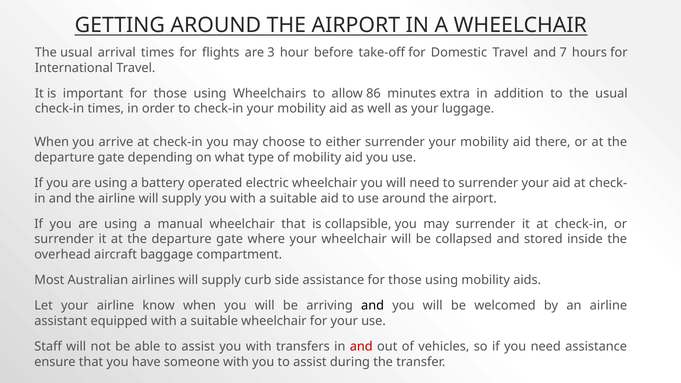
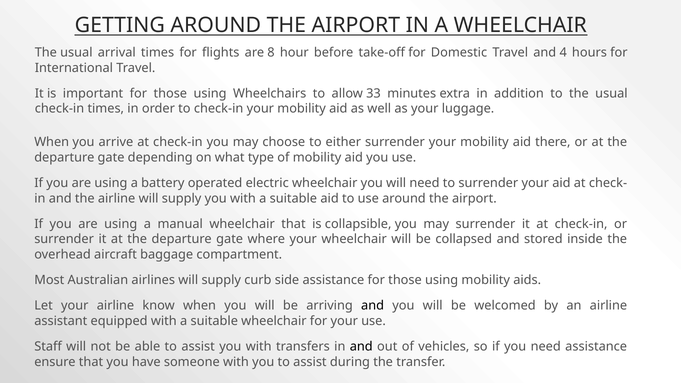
3: 3 -> 8 (271, 53)
7: 7 -> 4 (563, 53)
86: 86 -> 33 (373, 93)
and colour: red -> black (361, 347)
